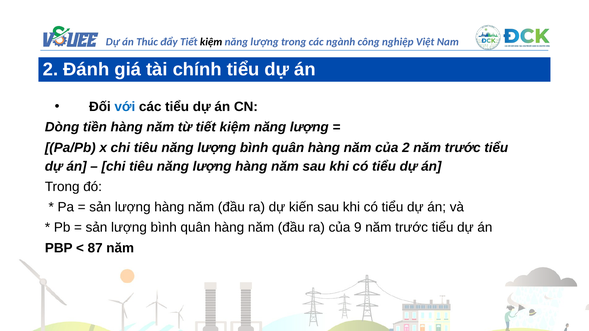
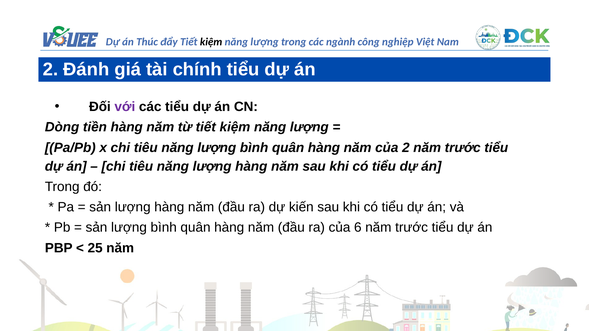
với colour: blue -> purple (125, 107)
9: 9 -> 6 (358, 228)
87: 87 -> 25 (95, 248)
